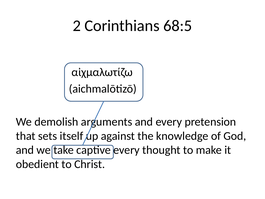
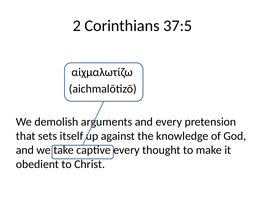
68:5: 68:5 -> 37:5 (178, 26)
